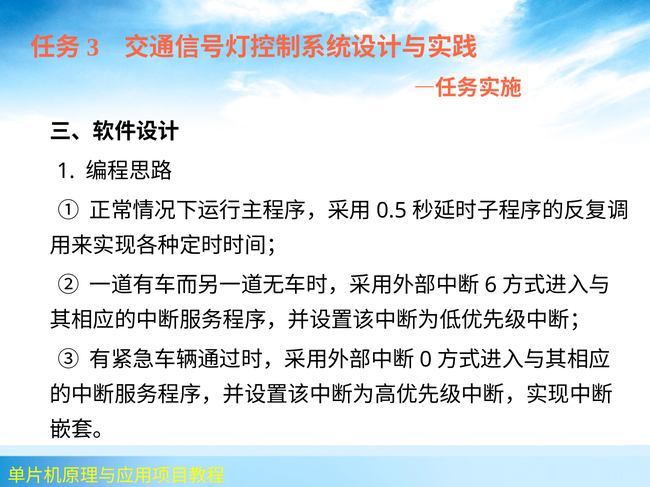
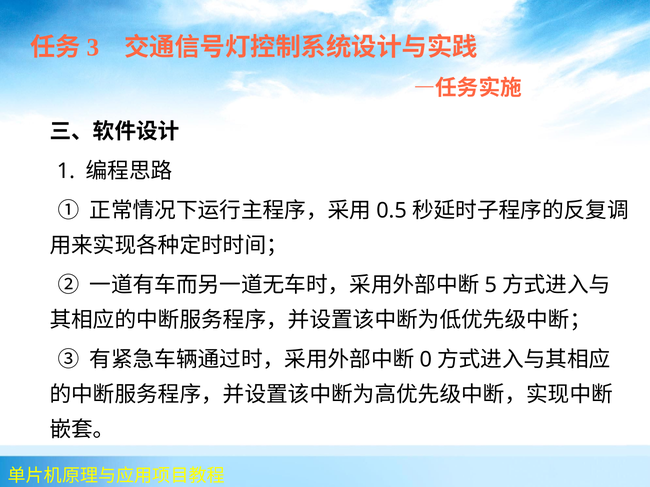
6: 6 -> 5 (491, 285)
